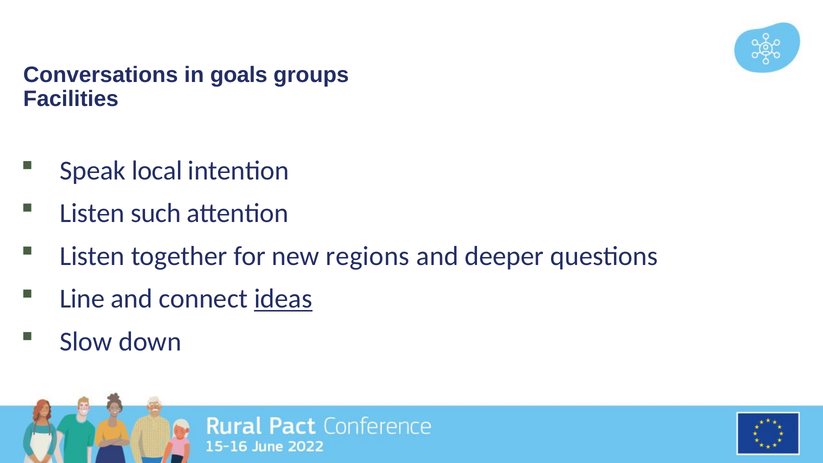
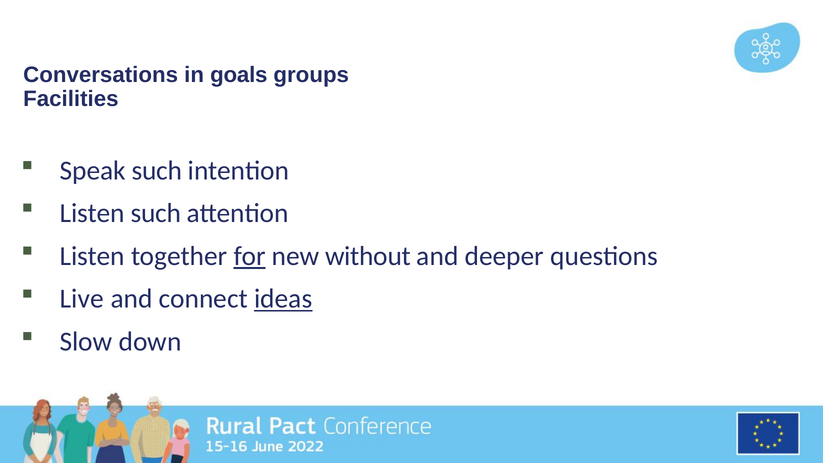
Speak local: local -> such (157, 171)
for underline: none -> present (250, 256)
regions: regions -> without (368, 256)
Line: Line -> Live (82, 299)
